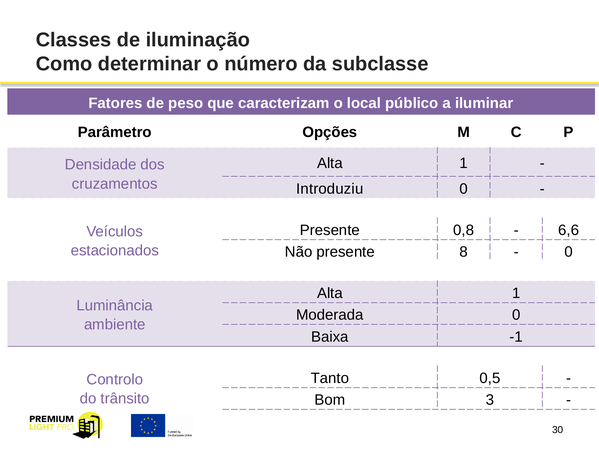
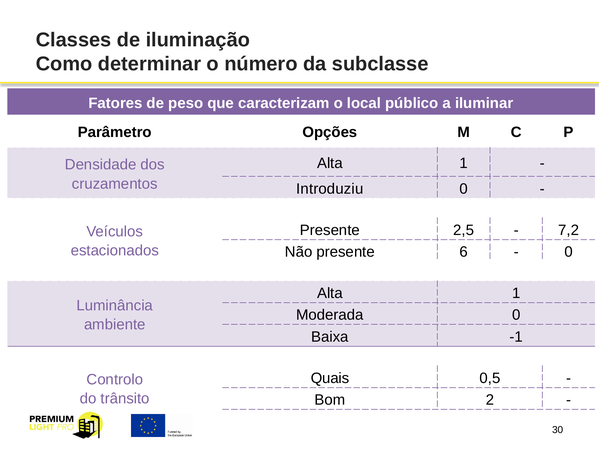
0,8: 0,8 -> 2,5 (464, 230)
6,6: 6,6 -> 7,2 (569, 230)
8: 8 -> 6 (464, 252)
Tanto: Tanto -> Quais (330, 377)
3: 3 -> 2 (490, 399)
